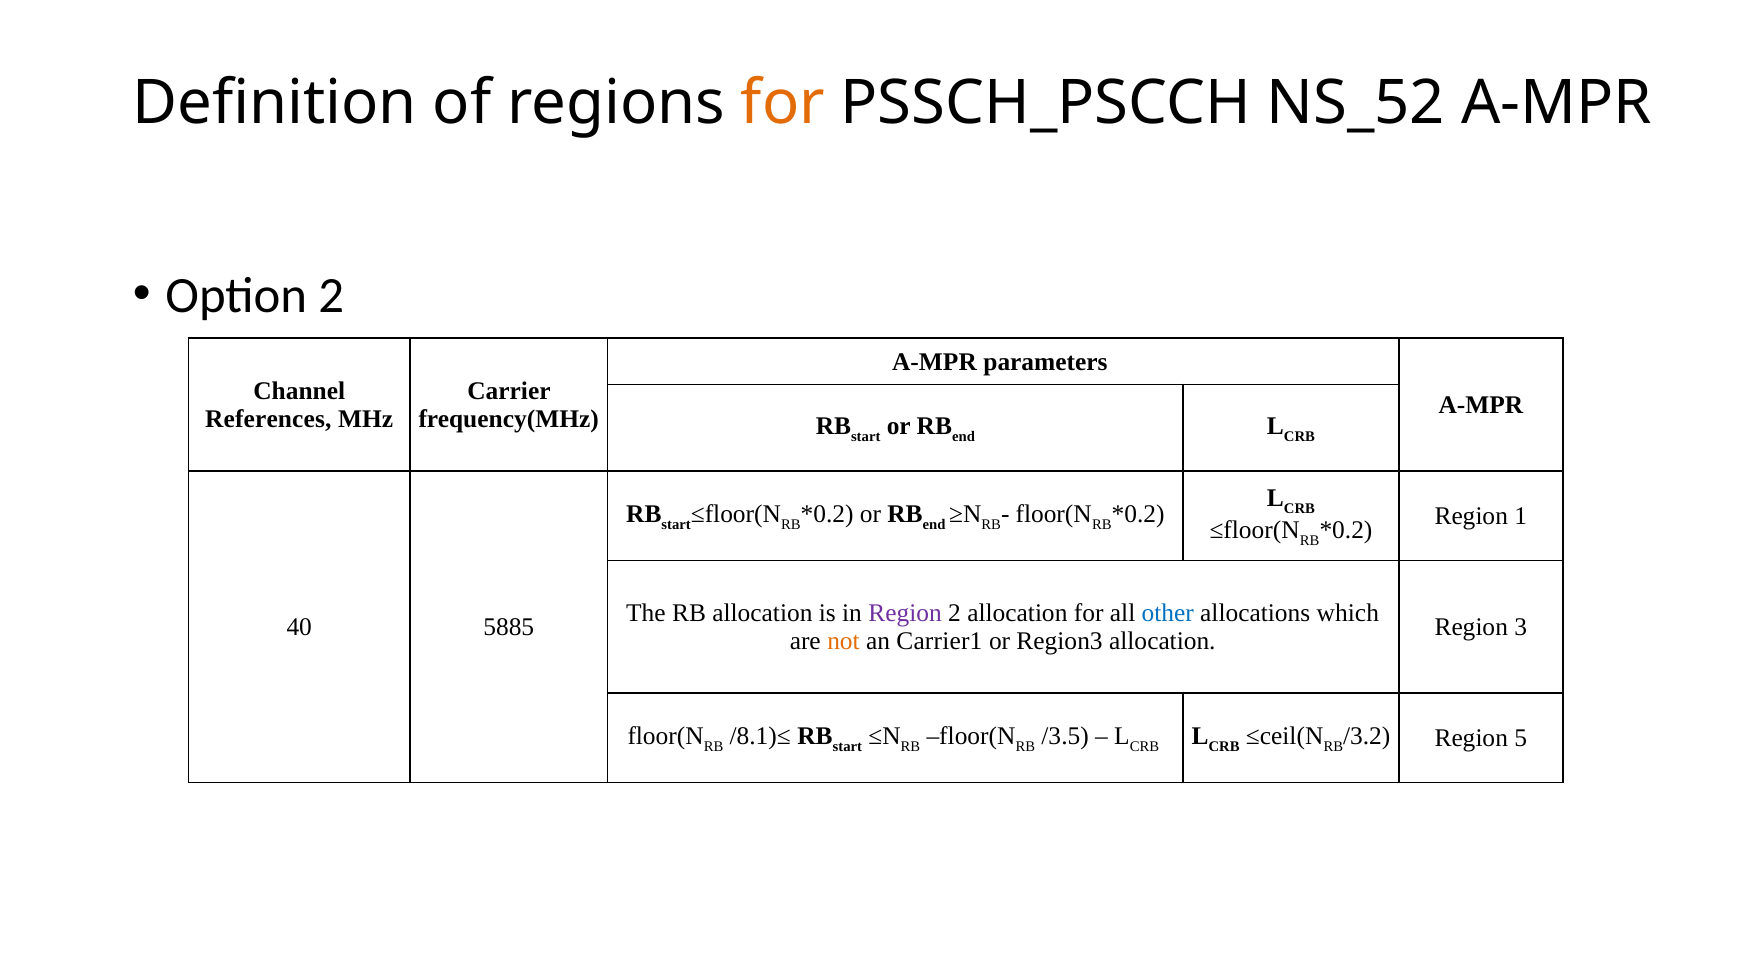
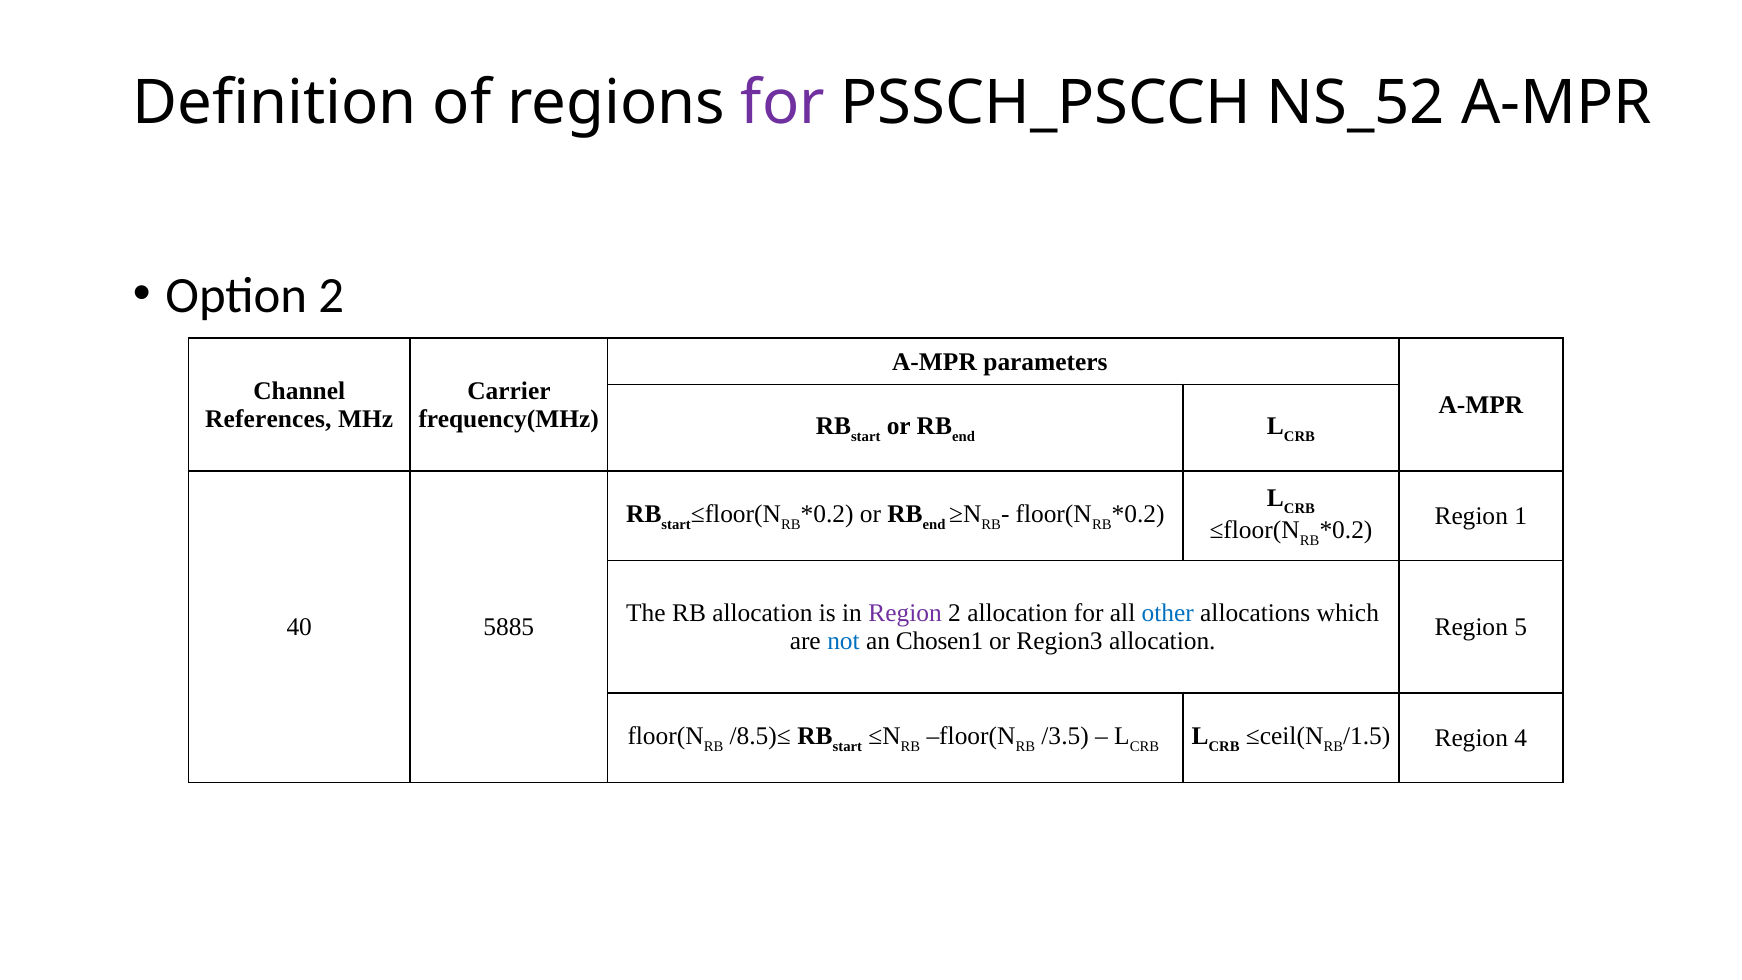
for colour: orange -> purple (783, 103)
3: 3 -> 5 (1521, 627)
not colour: orange -> blue (843, 641)
Carrier1: Carrier1 -> Chosen1 (940, 641)
/8.1)≤: /8.1)≤ -> /8.5)≤ (760, 736)
/3.2: /3.2 -> /1.5 (1367, 736)
5: 5 -> 4 (1521, 738)
